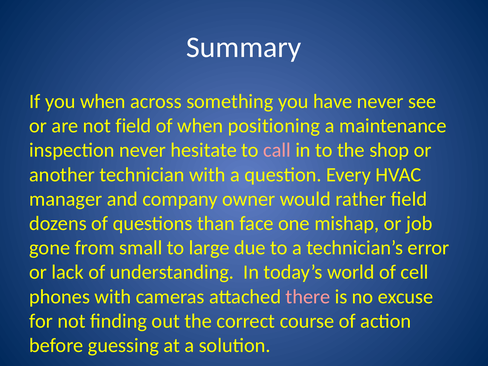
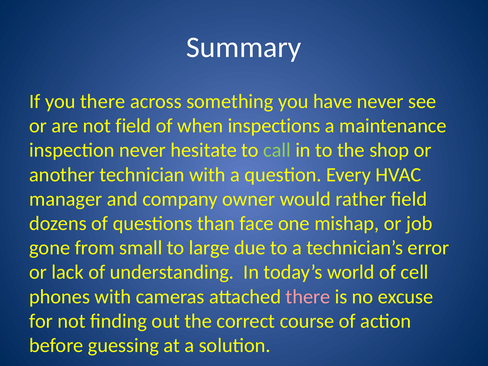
you when: when -> there (103, 101)
positioning: positioning -> inspections (274, 126)
call colour: pink -> light green (277, 150)
